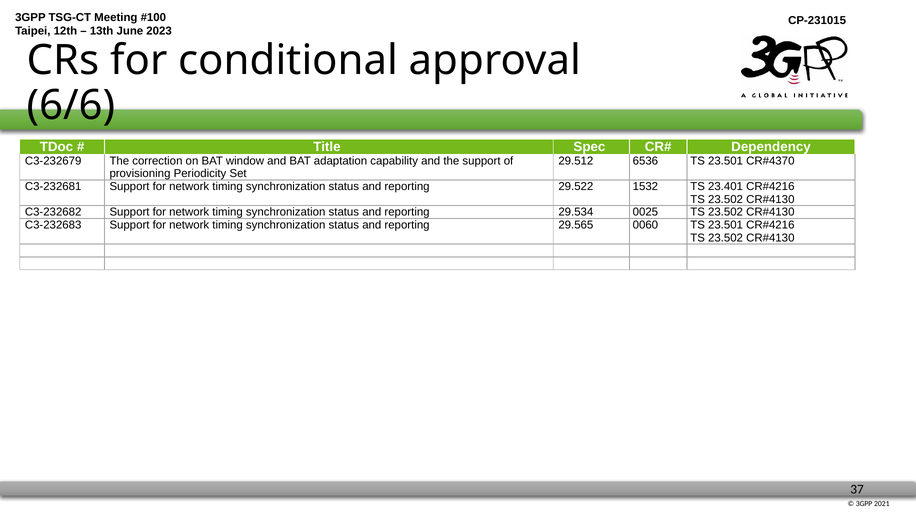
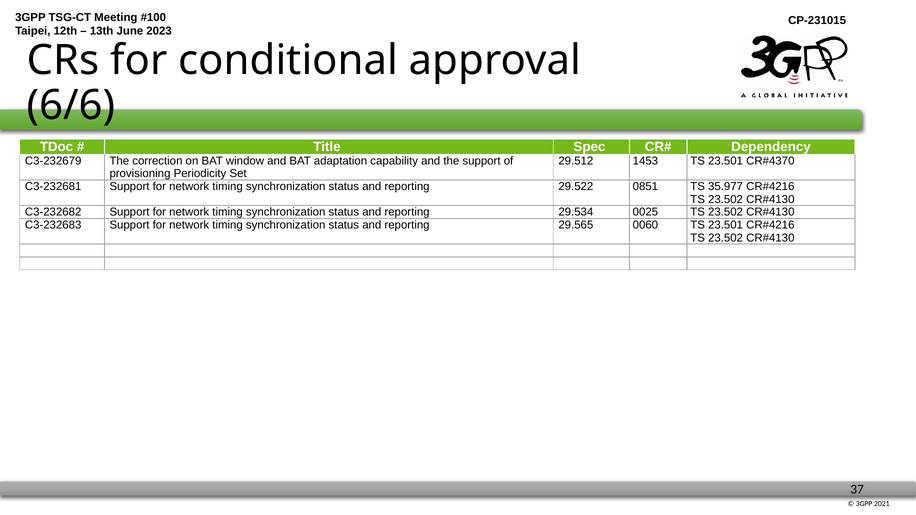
6536: 6536 -> 1453 (645, 161)
1532: 1532 -> 0851 (645, 187)
23.401: 23.401 -> 35.977 (726, 187)
